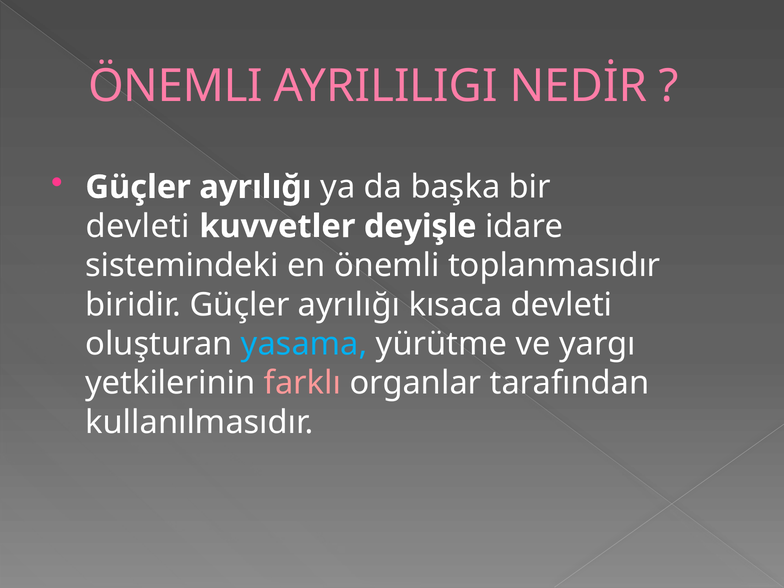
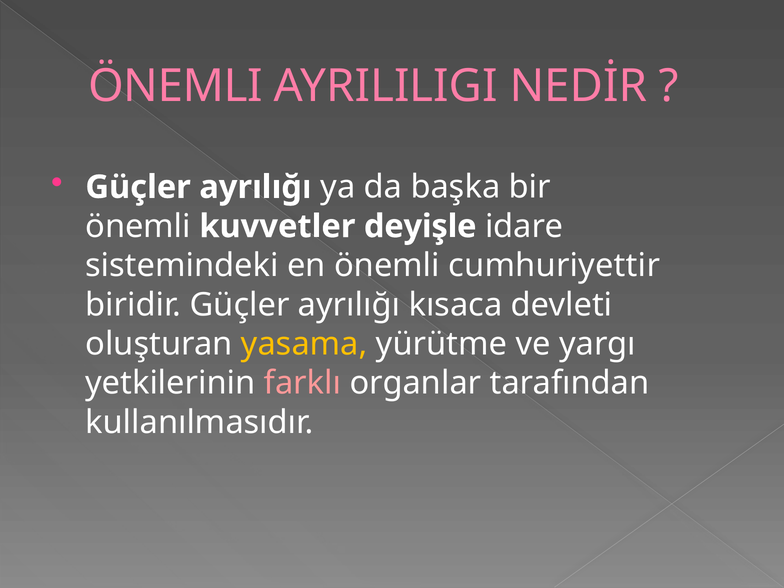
devleti: devleti -> önemli (138, 226)
toplanmasıdır: toplanmasıdır -> cumhuriyettir (554, 266)
yasama colour: light blue -> yellow (304, 344)
